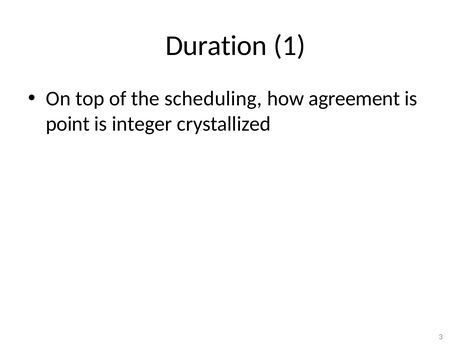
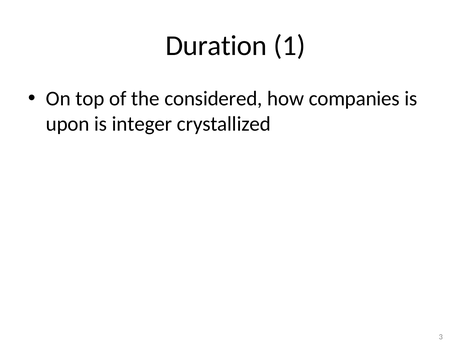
scheduling: scheduling -> considered (213, 99)
agreement: agreement -> companies (354, 99)
point: point -> upon (68, 124)
